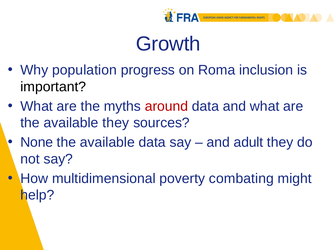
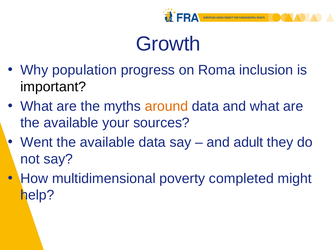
around colour: red -> orange (166, 106)
available they: they -> your (116, 123)
None: None -> Went (37, 143)
combating: combating -> completed (241, 179)
